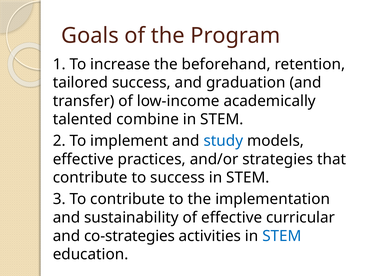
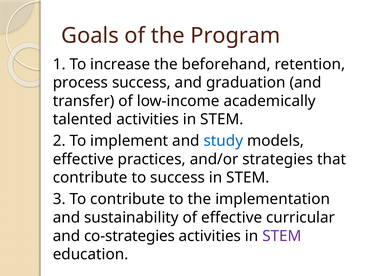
tailored: tailored -> process (80, 82)
talented combine: combine -> activities (148, 119)
STEM colour: blue -> purple (282, 235)
